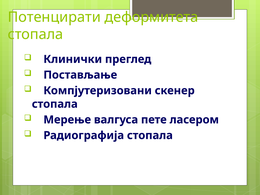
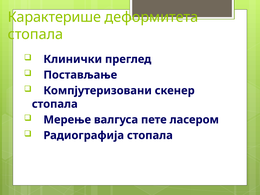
Потенцирати: Потенцирати -> Карактерише (54, 17)
